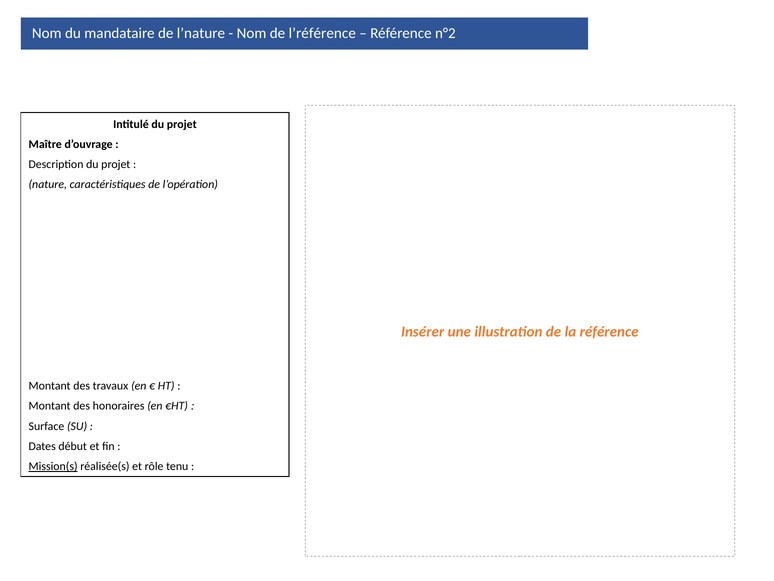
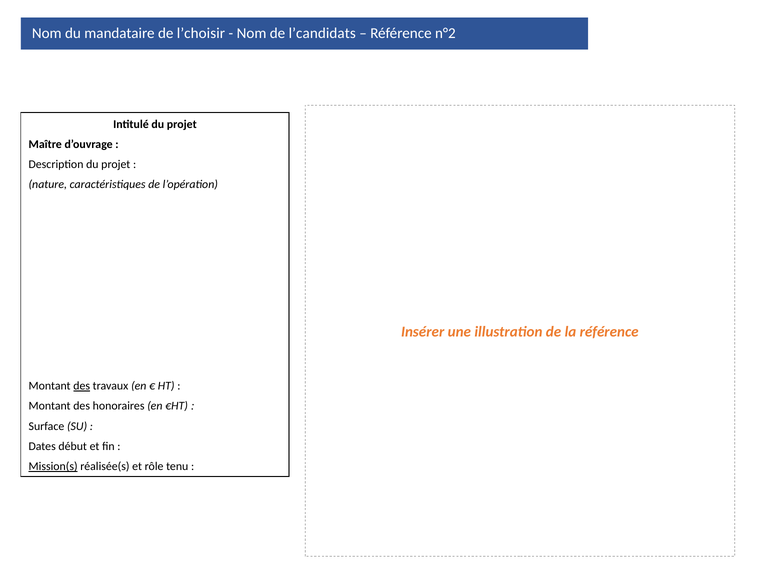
l’nature: l’nature -> l’choisir (201, 33)
l’référence: l’référence -> l’candidats (322, 33)
des underline: none -> present (82, 386)
